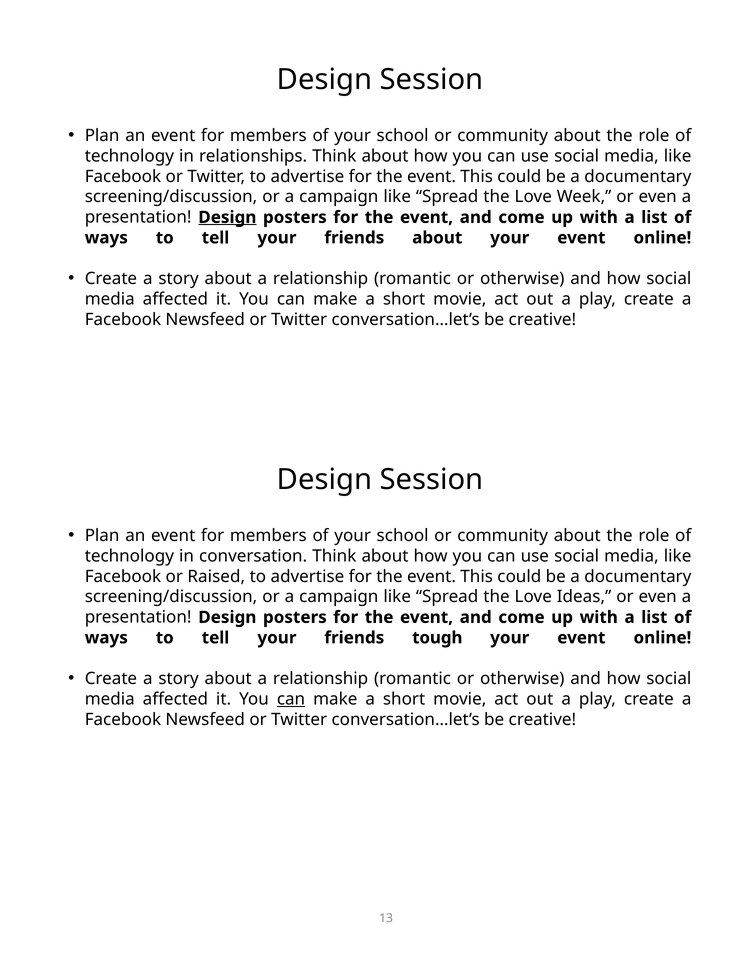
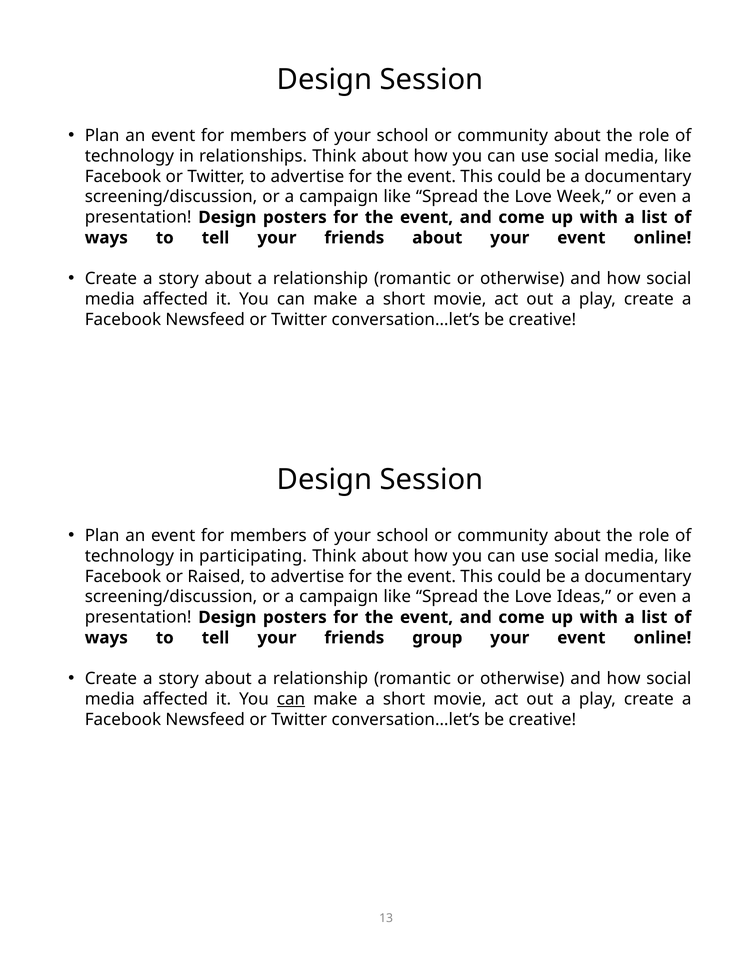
Design underline: present -> none (227, 217)
conversation: conversation -> participating (253, 556)
tough: tough -> group (437, 638)
